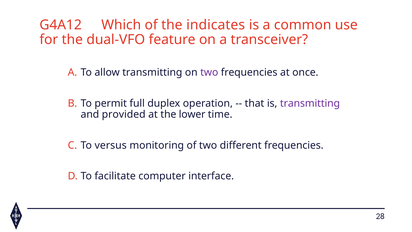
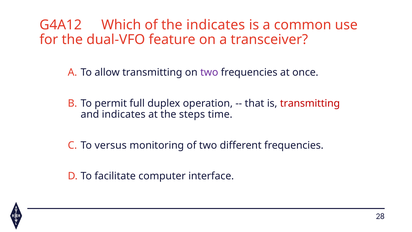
transmitting colour: purple -> red (310, 103)
and provided: provided -> indicates (124, 114)
lower: lower -> steps (192, 114)
